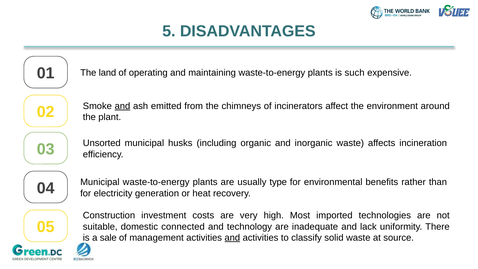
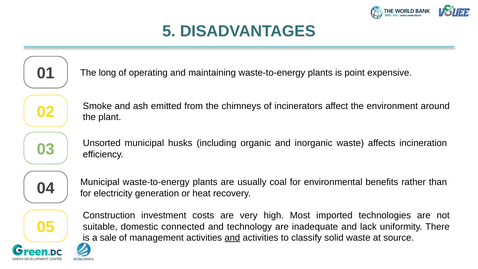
land: land -> long (107, 73)
such: such -> point (355, 73)
and underline: present -> none (122, 106)
type: type -> coal (278, 182)
